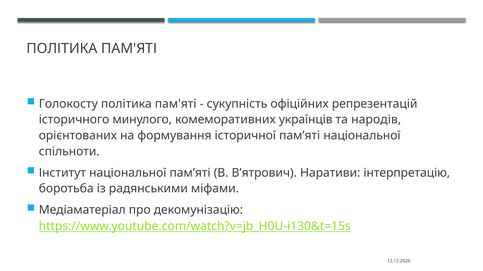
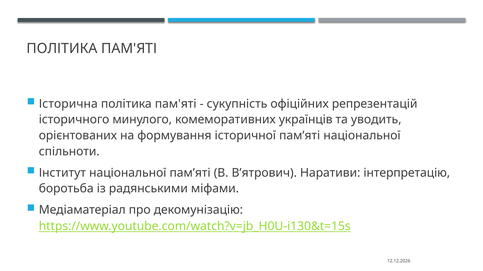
Голокосту: Голокосту -> Історична (68, 104)
народів: народів -> уводить (376, 120)
